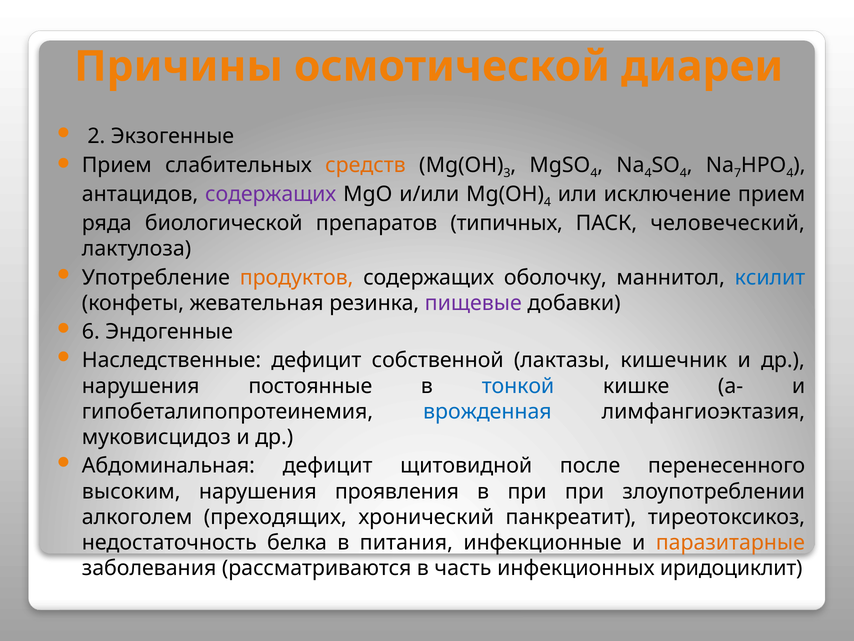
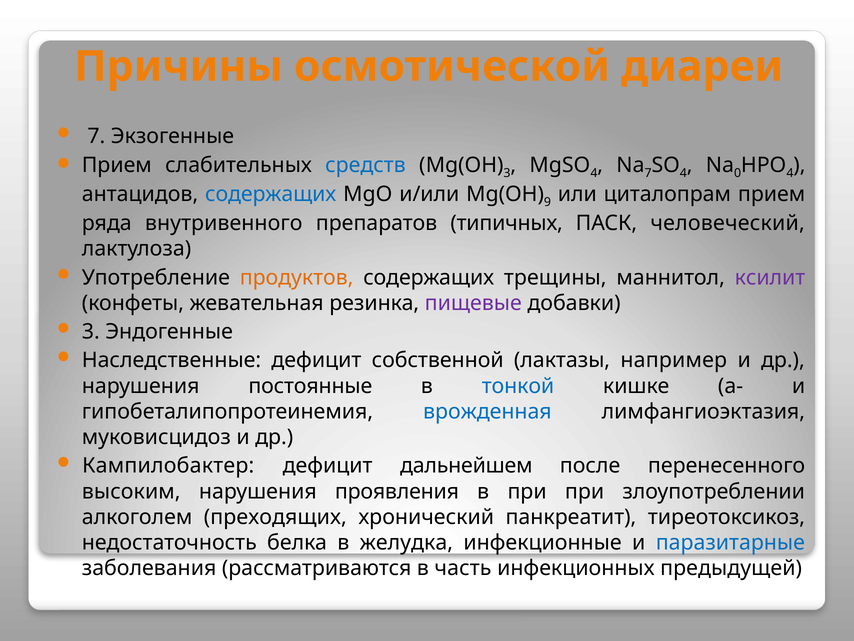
2: 2 -> 7 (96, 136)
средств colour: orange -> blue (365, 165)
4: 4 -> 7 (648, 173)
7: 7 -> 0 (738, 173)
содержащих colour: purple -> blue (271, 194)
4: 4 -> 9 (547, 202)
исключение: исключение -> циталопрам (667, 194)
биологической: биологической -> внутривенного (224, 223)
оболочку: оболочку -> трещины (555, 277)
ксилит colour: blue -> purple (770, 277)
6: 6 -> 3 (91, 331)
кишечник: кишечник -> например (674, 360)
Абдоминальная: Абдоминальная -> Кампилобактер (168, 465)
щитовидной: щитовидной -> дальнейшем (466, 465)
питания: питания -> желудка (406, 542)
паразитарные colour: orange -> blue (730, 542)
иридоциклит: иридоциклит -> предыдущей (731, 568)
